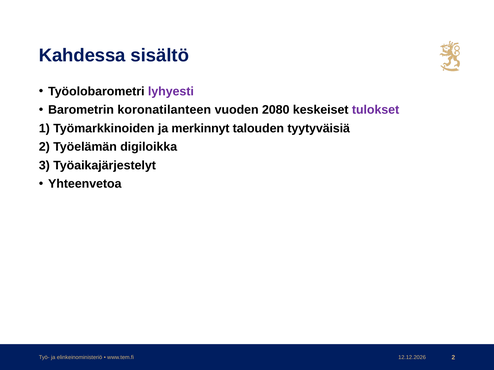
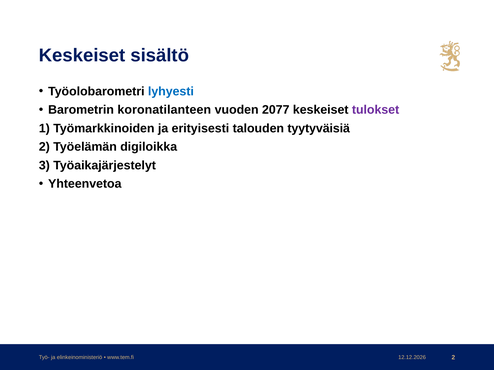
Kahdessa: Kahdessa -> Keskeiset (82, 55)
lyhyesti colour: purple -> blue (171, 92)
2080: 2080 -> 2077 (276, 110)
merkinnyt: merkinnyt -> erityisesti (200, 129)
